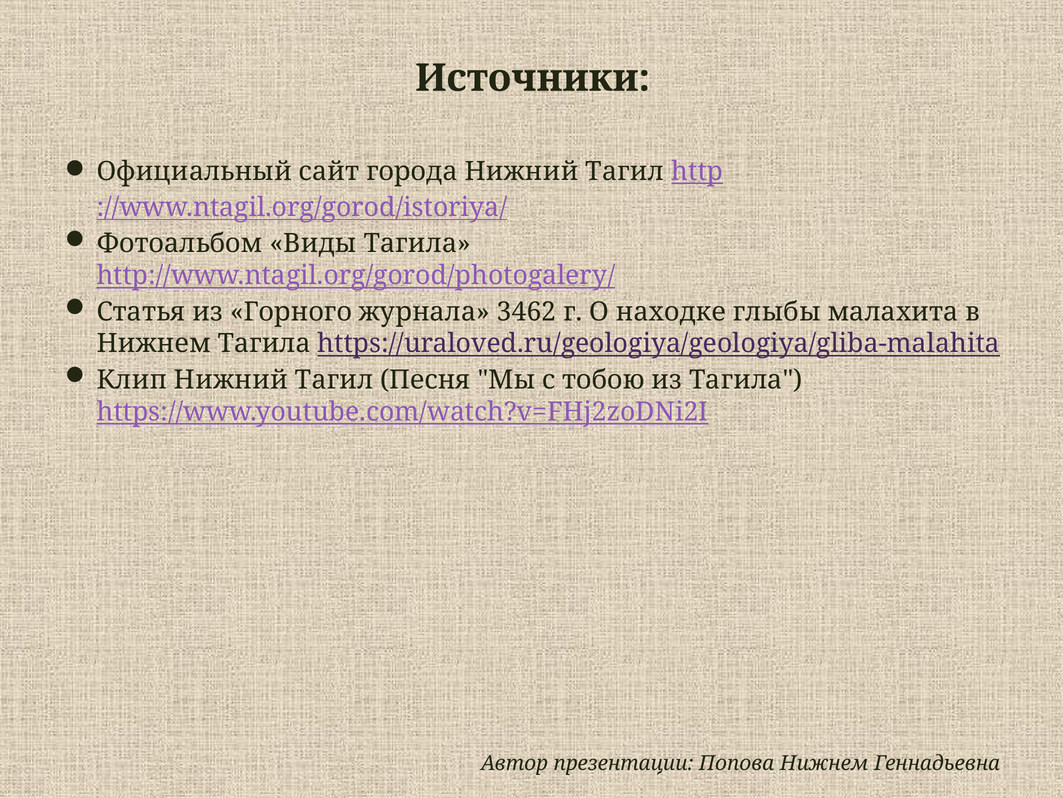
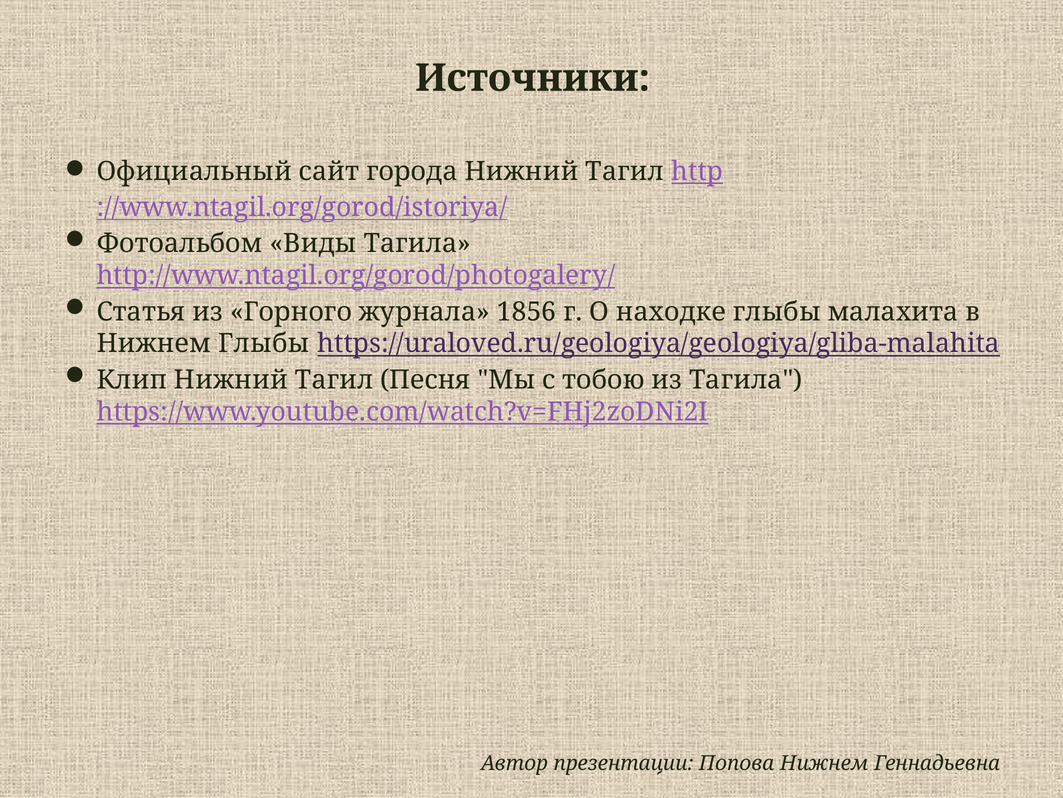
3462: 3462 -> 1856 (527, 311)
Нижнем Тагила: Тагила -> Глыбы (264, 343)
